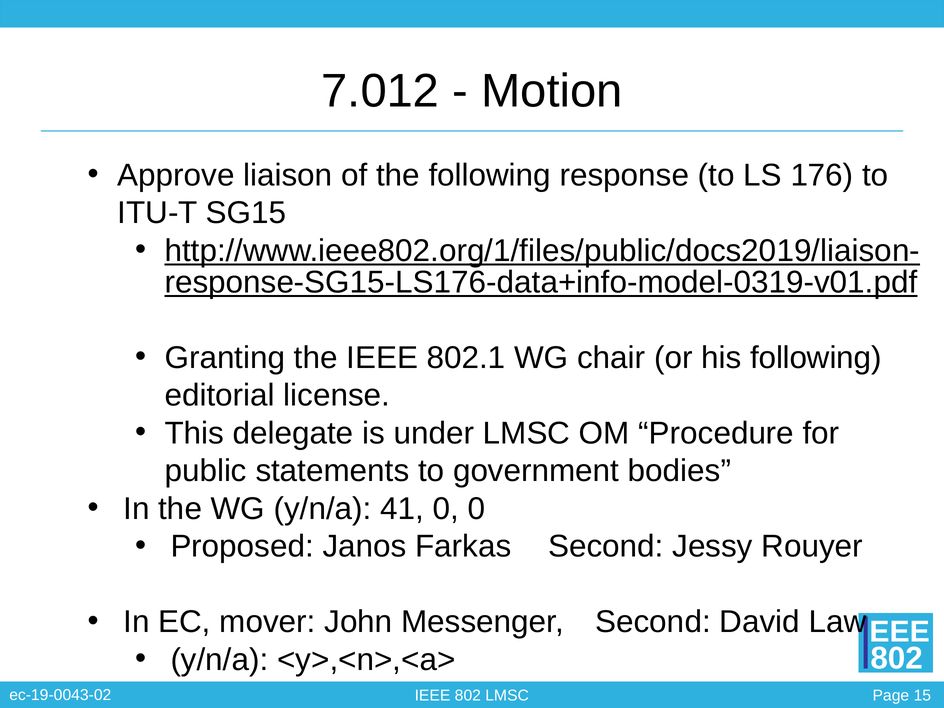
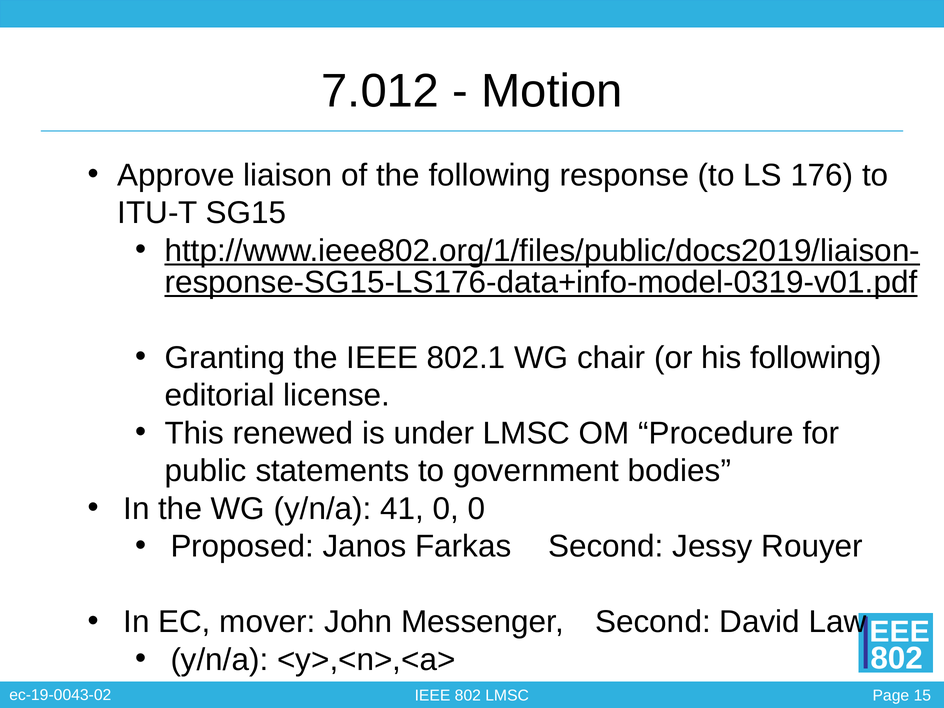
delegate: delegate -> renewed (293, 433)
